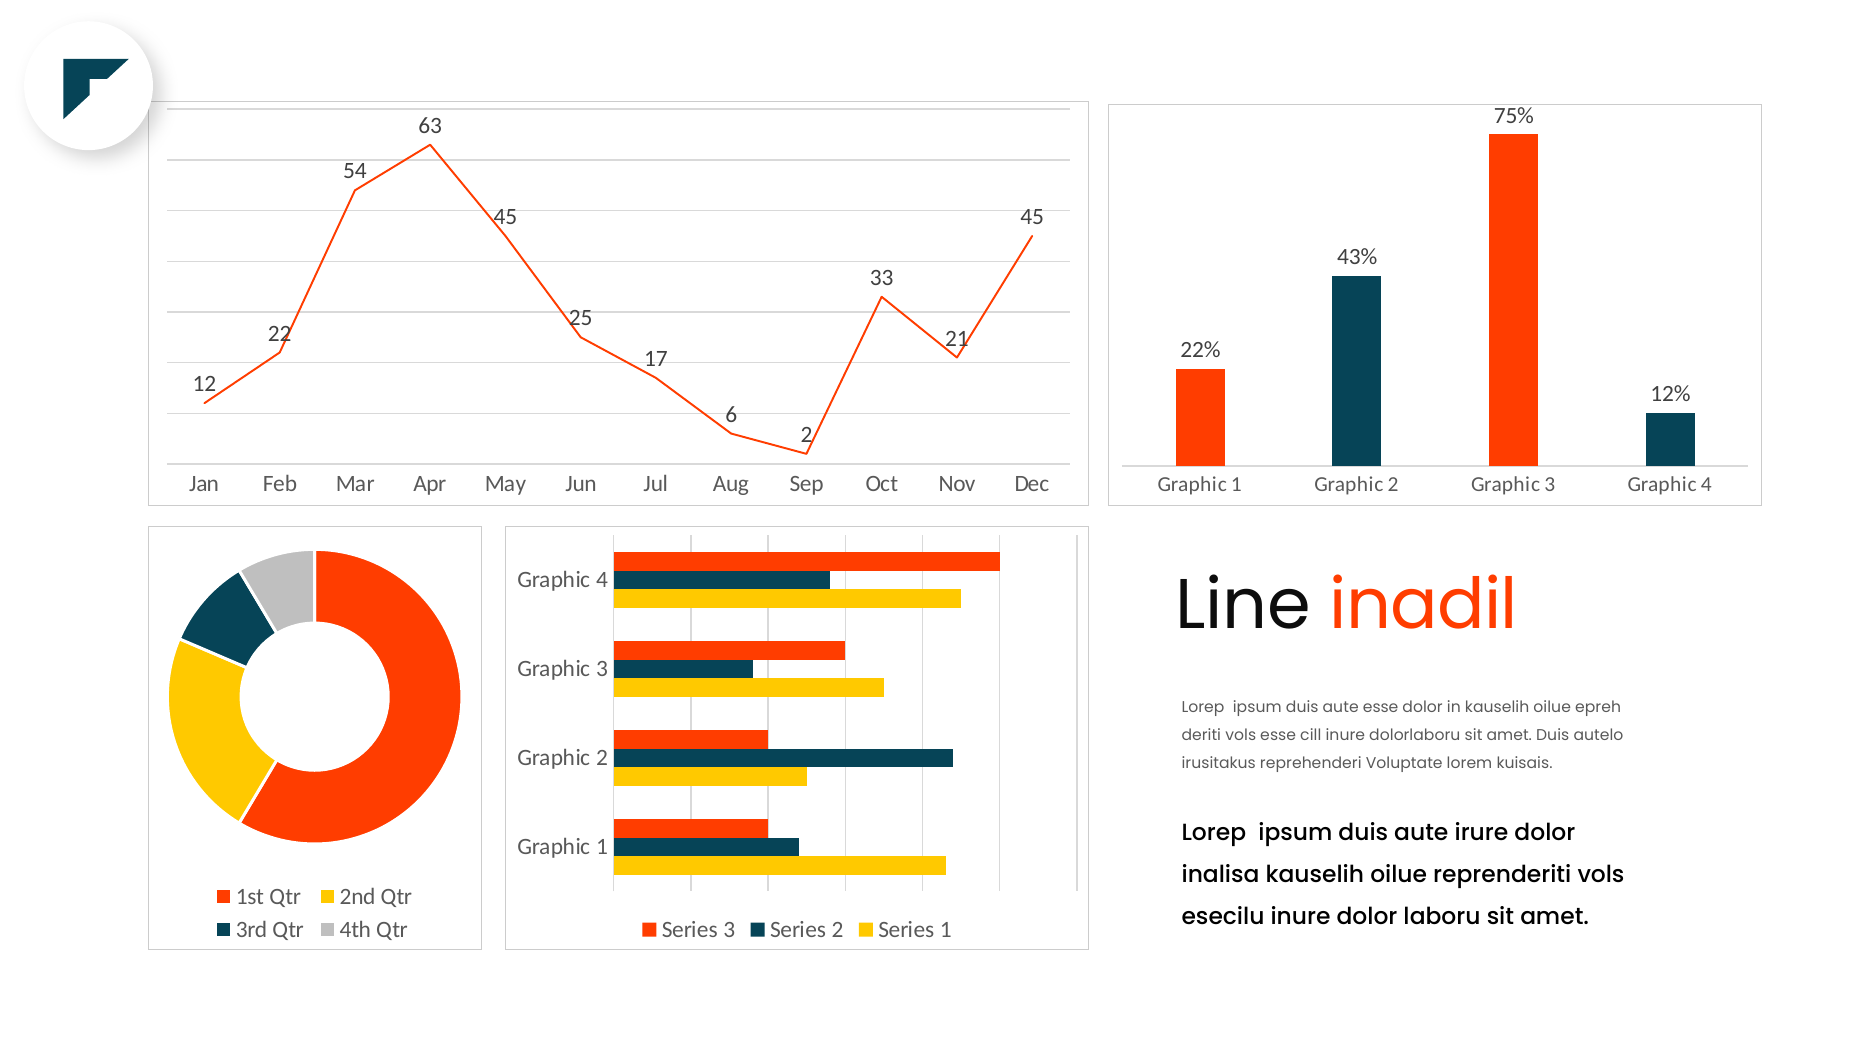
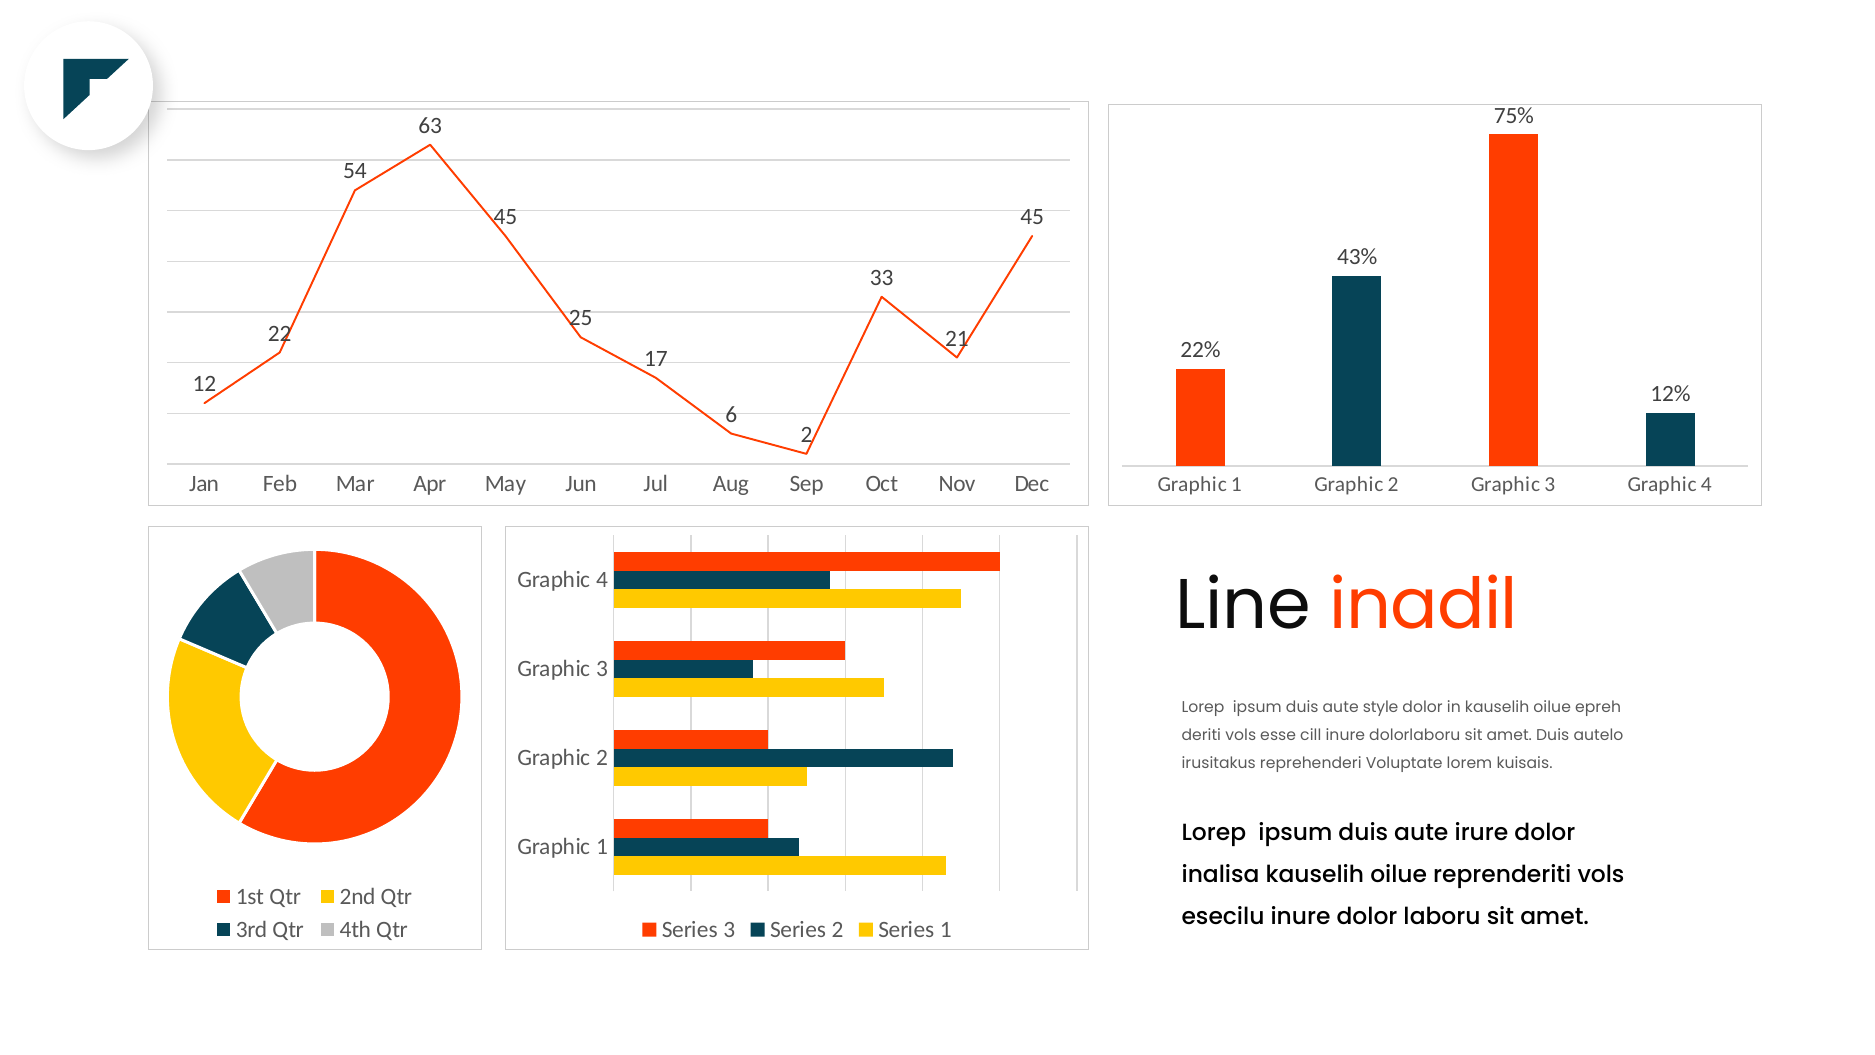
aute esse: esse -> style (1381, 707)
